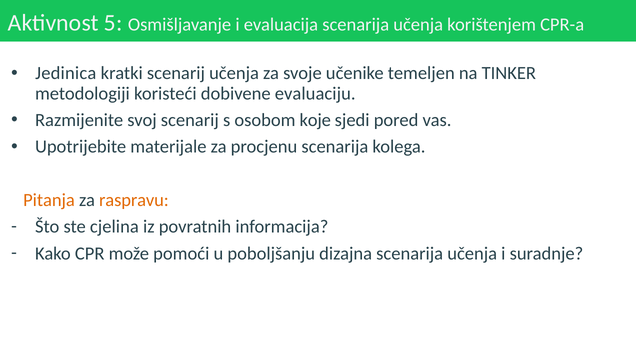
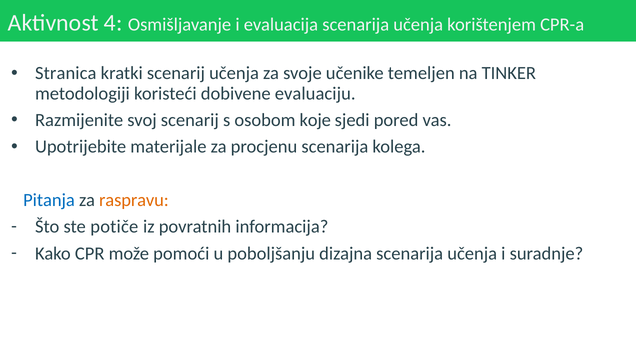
5: 5 -> 4 (113, 23)
Jedinica: Jedinica -> Stranica (66, 73)
Pitanja colour: orange -> blue (49, 200)
cjelina: cjelina -> potiče (114, 227)
